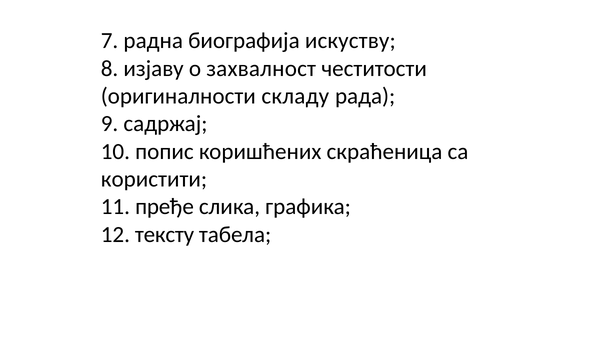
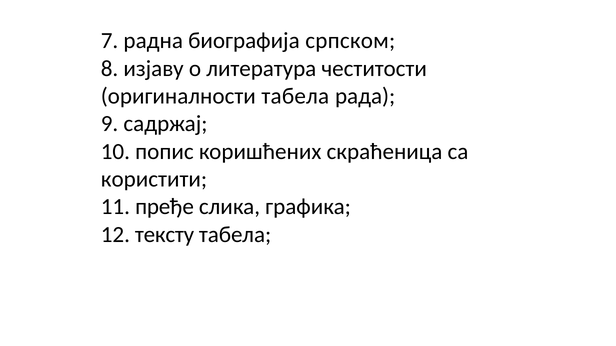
искуству: искуству -> српском (350, 41)
захвалност: захвалност -> литература (261, 69)
оригиналности складу: складу -> табела (295, 96)
